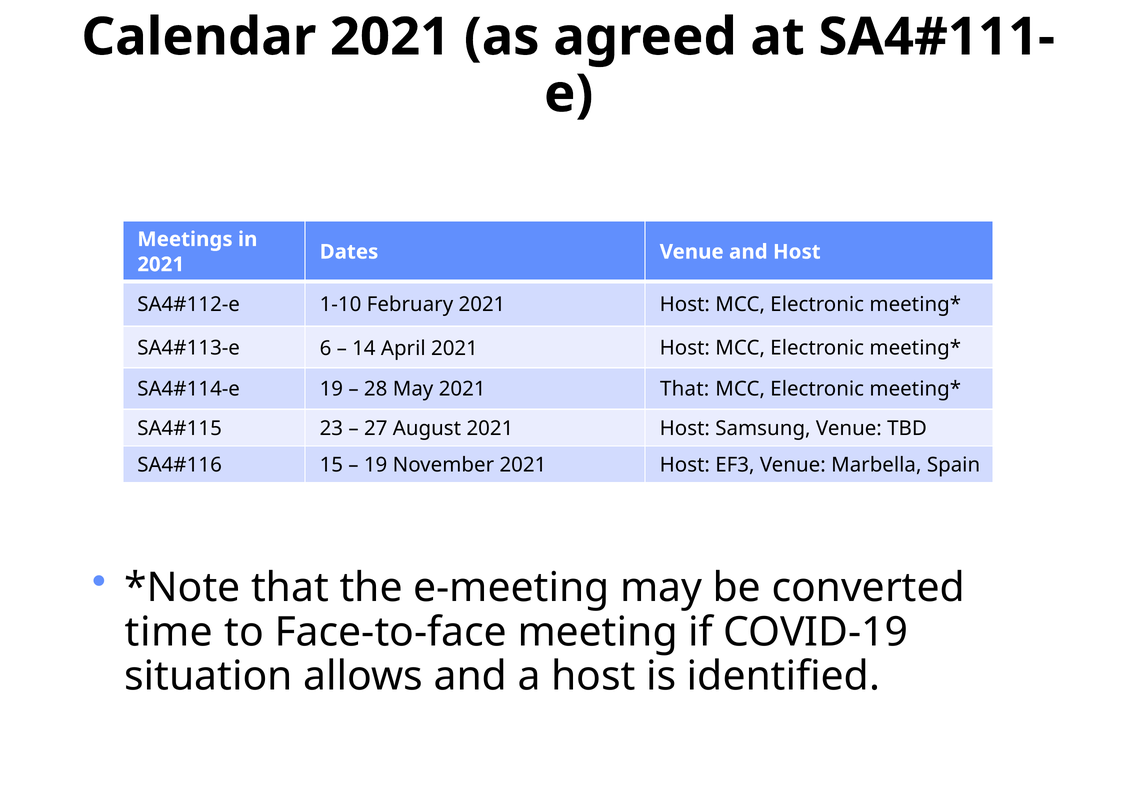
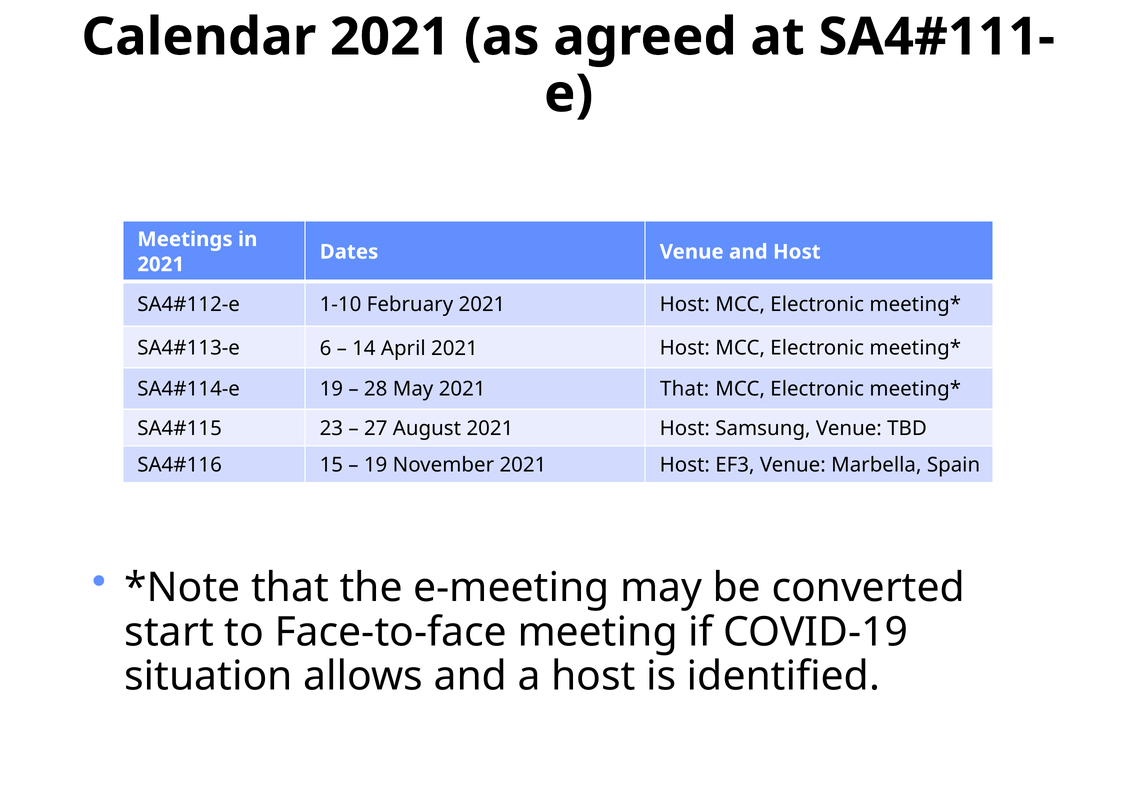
time: time -> start (169, 632)
